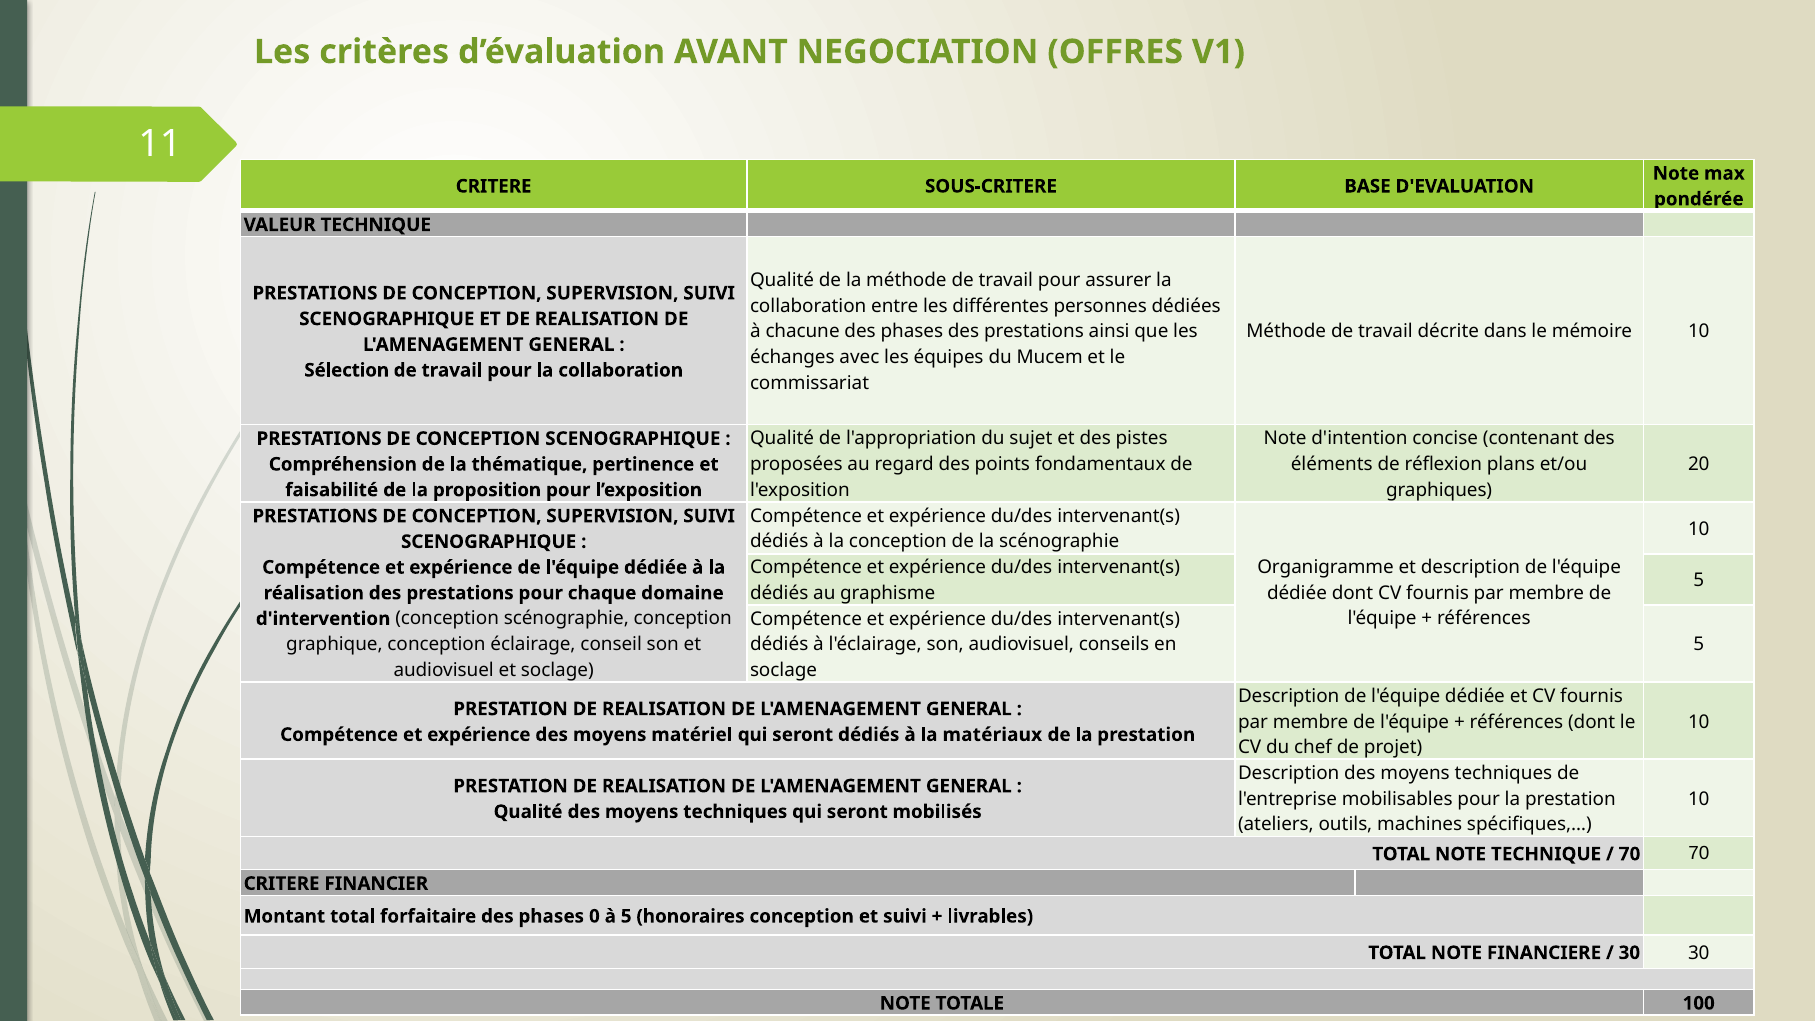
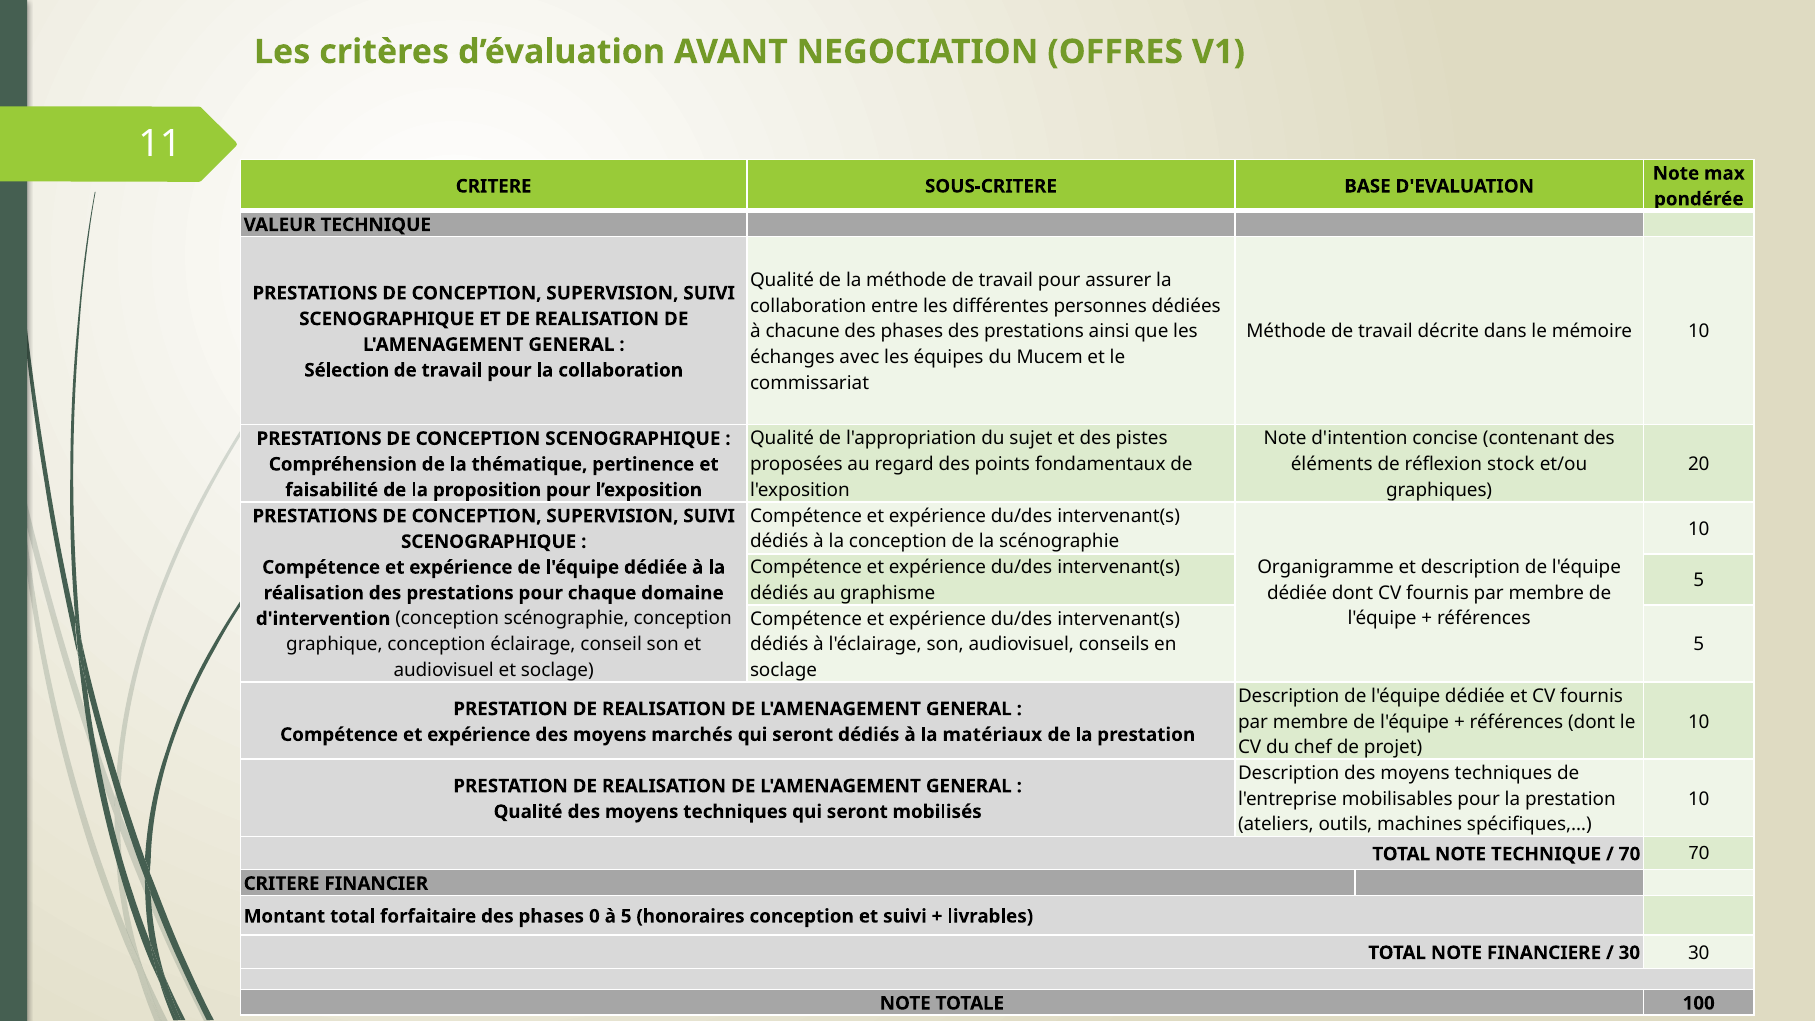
plans: plans -> stock (1511, 464)
matériel: matériel -> marchés (692, 735)
